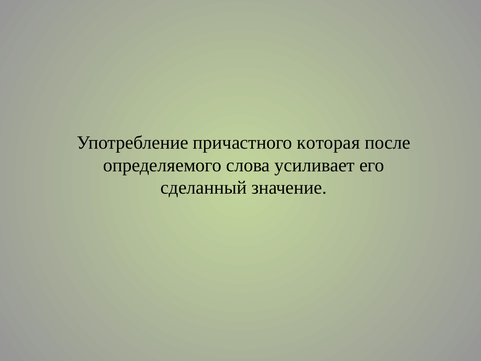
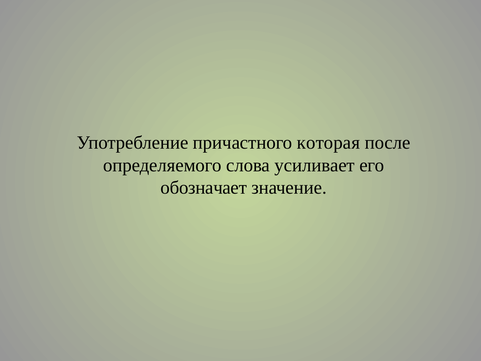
сделанный: сделанный -> обозначает (204, 188)
